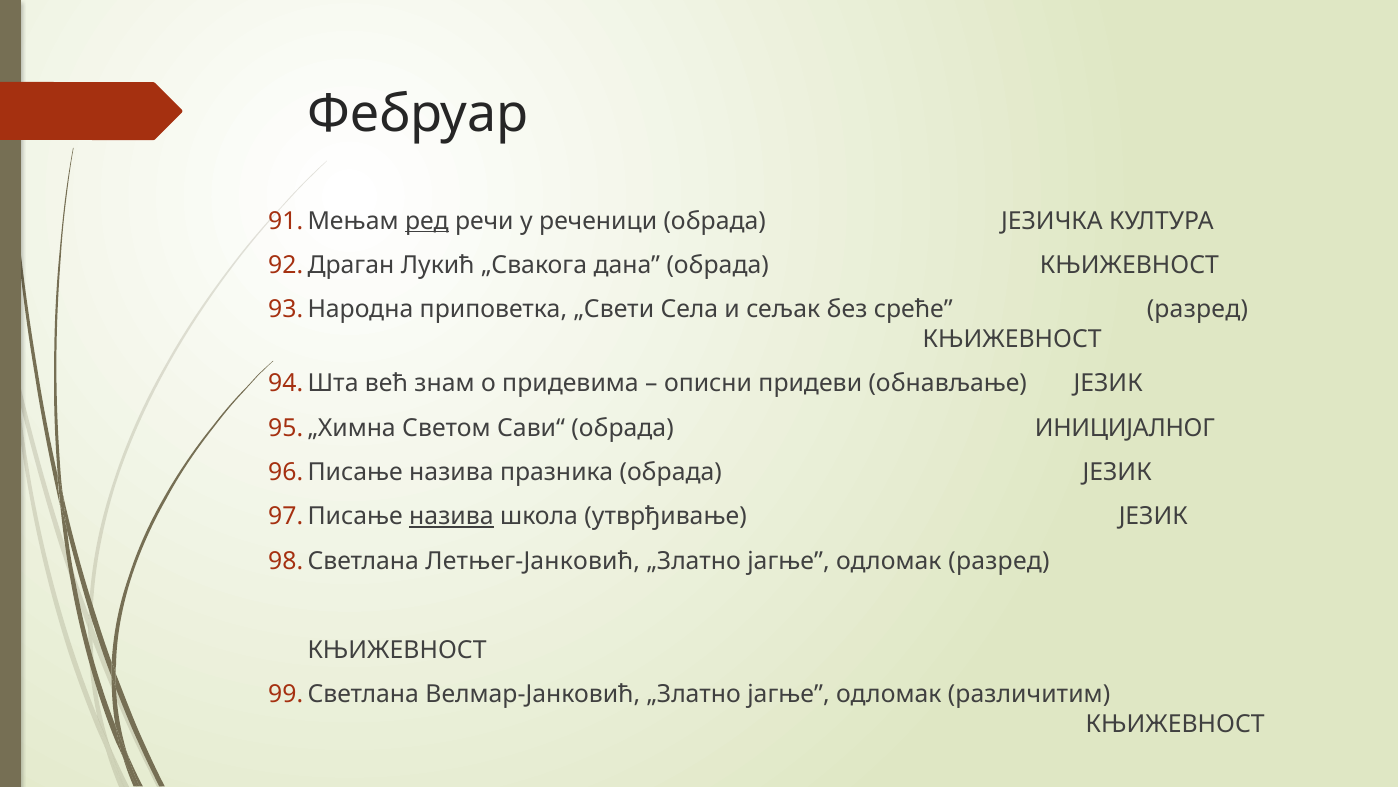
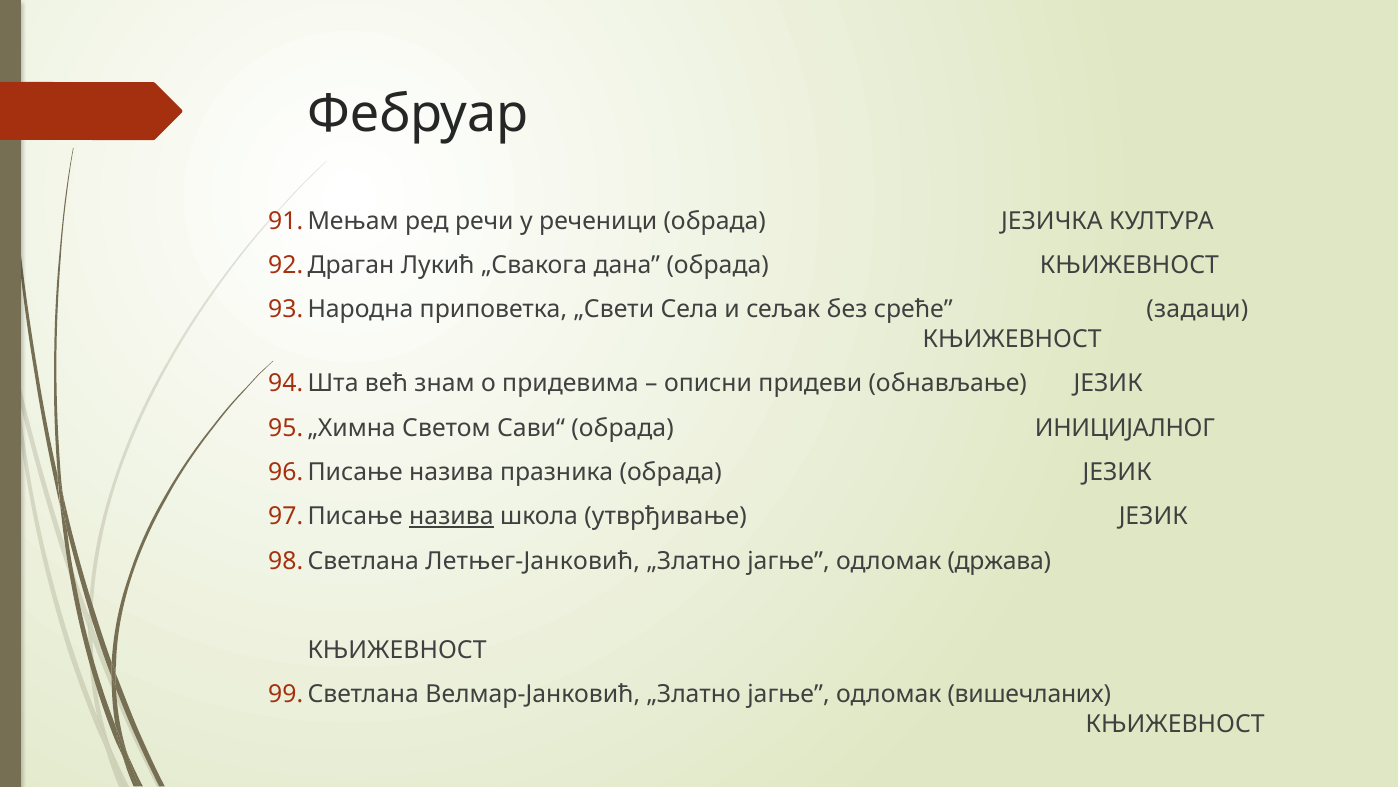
ред underline: present -> none (427, 221)
среће разред: разред -> задаци (1197, 309)
одломак разред: разред -> држава (999, 560)
различитим: различитим -> вишечланих (1029, 694)
